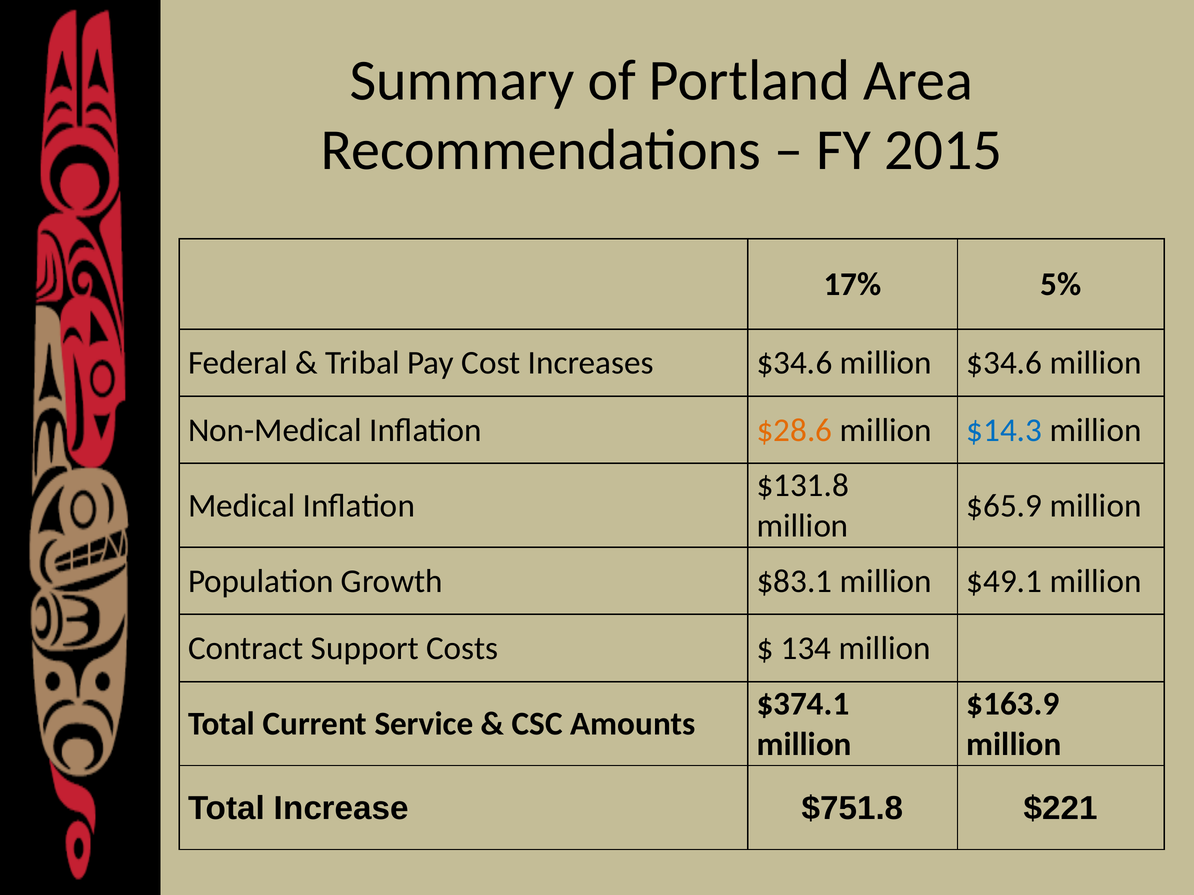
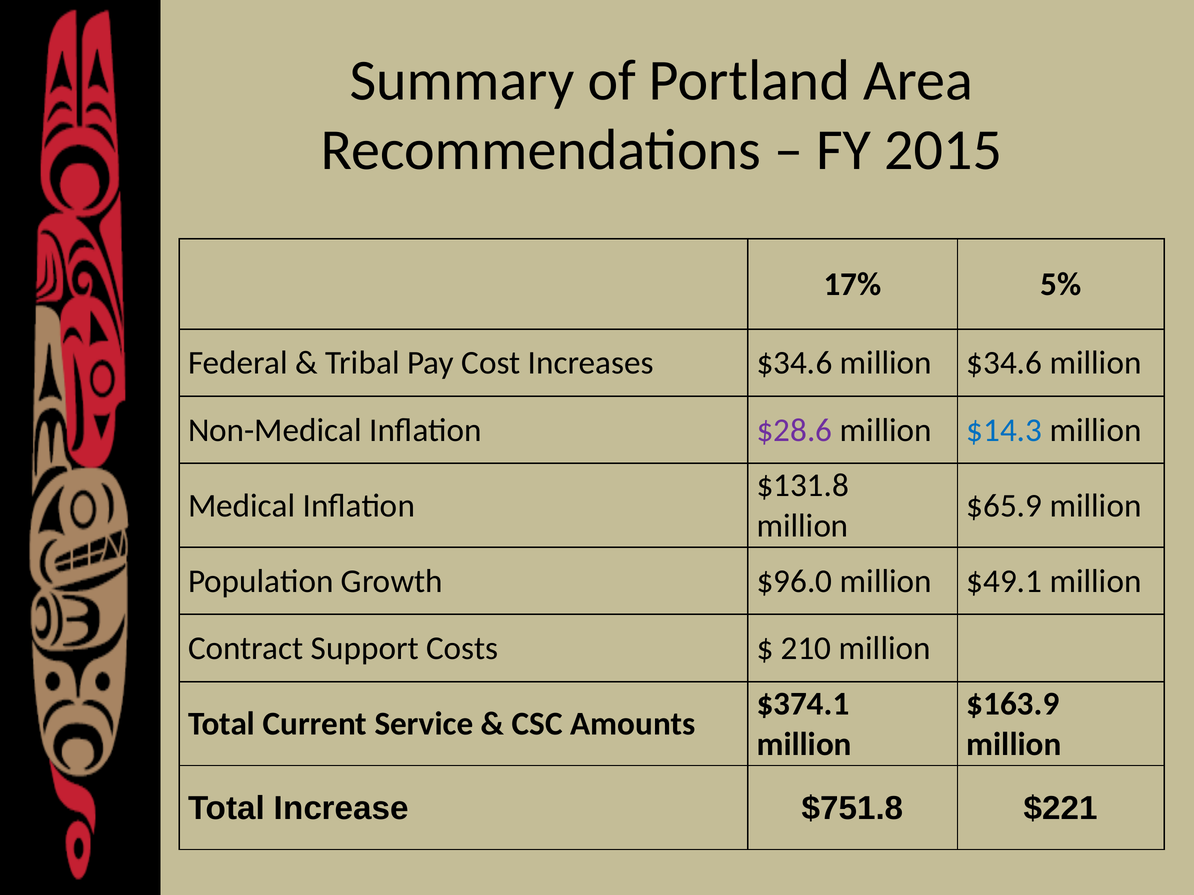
$28.6 colour: orange -> purple (794, 430)
$83.1: $83.1 -> $96.0 (794, 582)
134: 134 -> 210 (806, 649)
